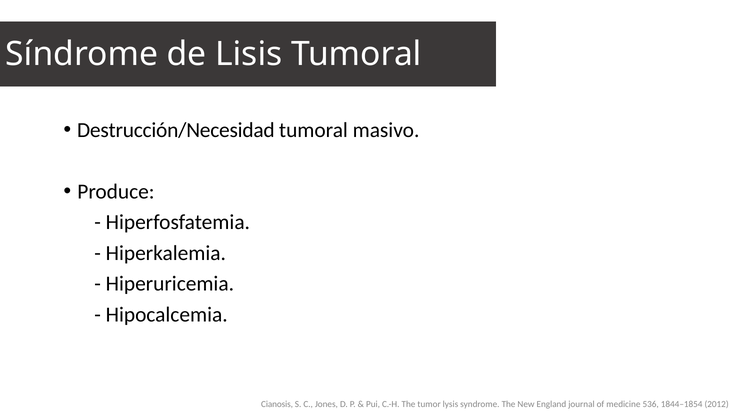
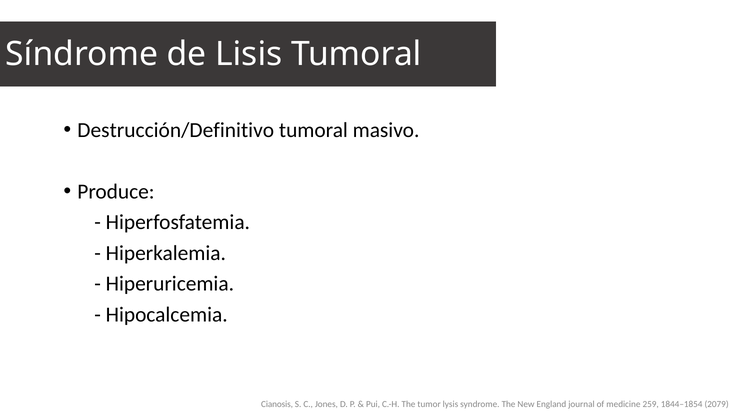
Destrucción/Necesidad: Destrucción/Necesidad -> Destrucción/Definitivo (176, 130)
536: 536 -> 259 (651, 404)
2012: 2012 -> 2079 (717, 404)
